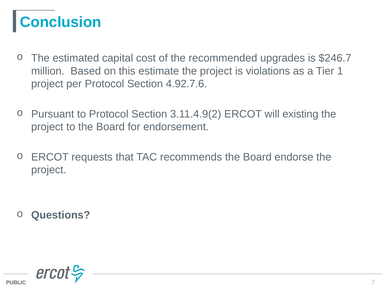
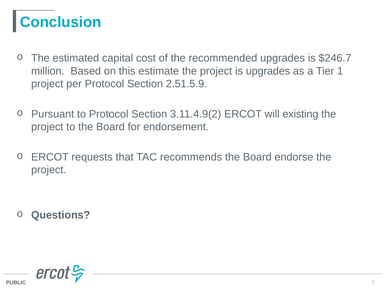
is violations: violations -> upgrades (268, 71)
4.92.7.6: 4.92.7.6 -> 2.51.5.9 (186, 84)
